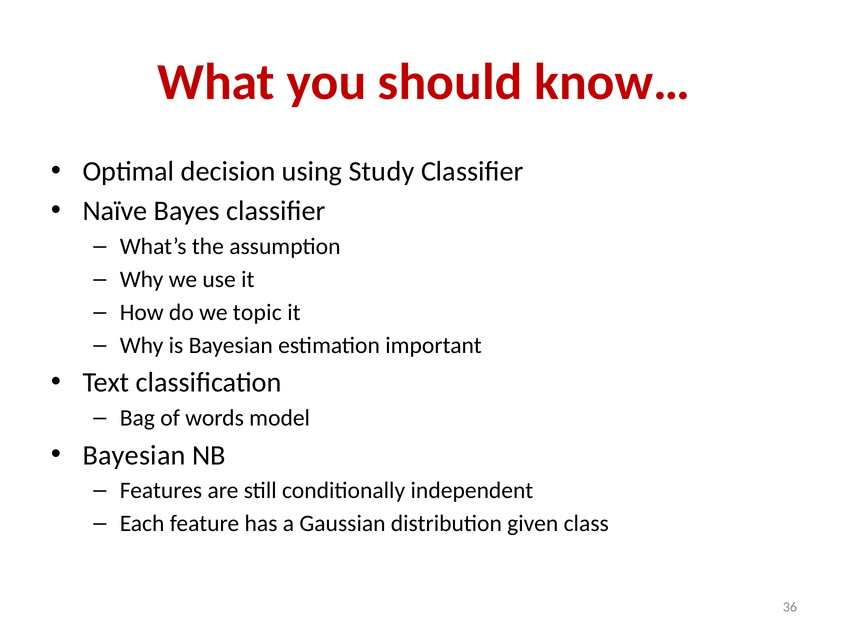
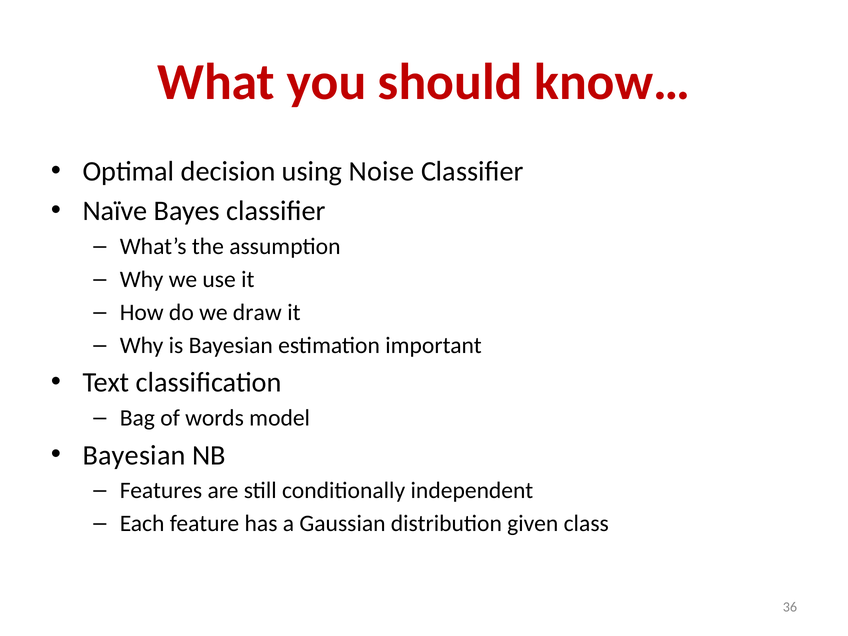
Study: Study -> Noise (381, 172)
topic: topic -> draw (257, 313)
